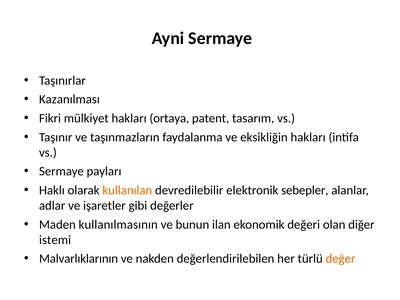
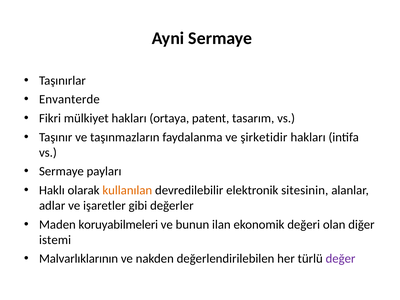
Kazanılması: Kazanılması -> Envanterde (69, 99)
eksikliğin: eksikliğin -> şirketidir (264, 137)
sebepler: sebepler -> sitesinin (305, 190)
kullanılmasının: kullanılmasının -> koruyabilmeleri (118, 224)
değer colour: orange -> purple (341, 259)
